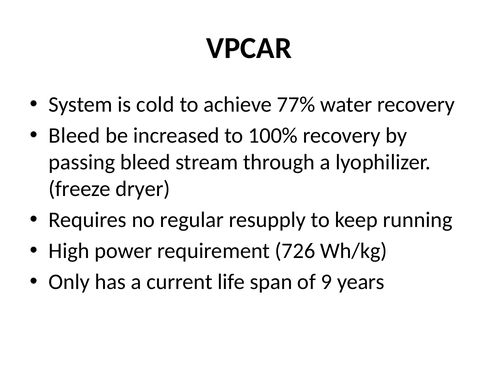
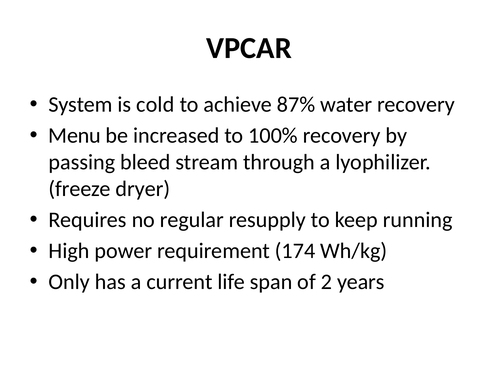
77%: 77% -> 87% (296, 104)
Bleed: Bleed -> Menu (75, 135)
726: 726 -> 174 (295, 251)
9: 9 -> 2 (326, 282)
